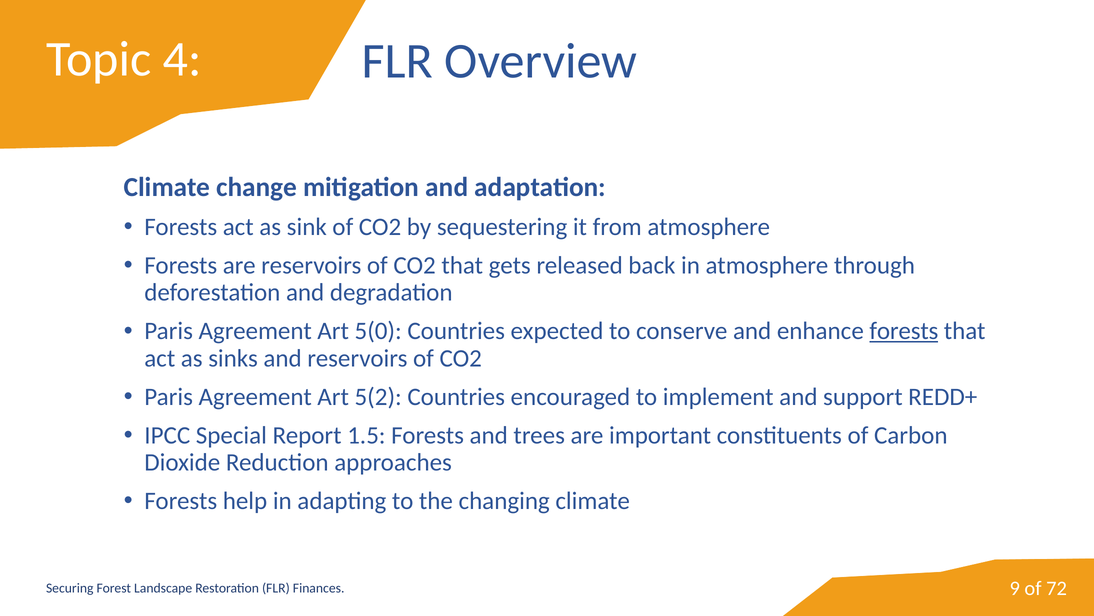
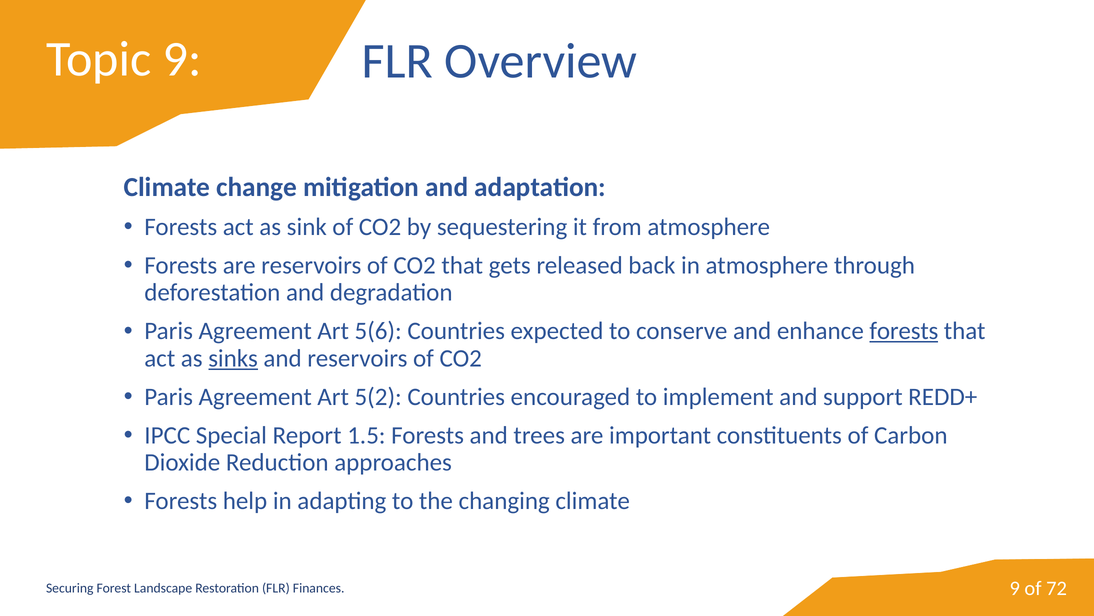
Topic 4: 4 -> 9 (182, 59)
5(0: 5(0 -> 5(6 (378, 331)
sinks underline: none -> present (233, 358)
